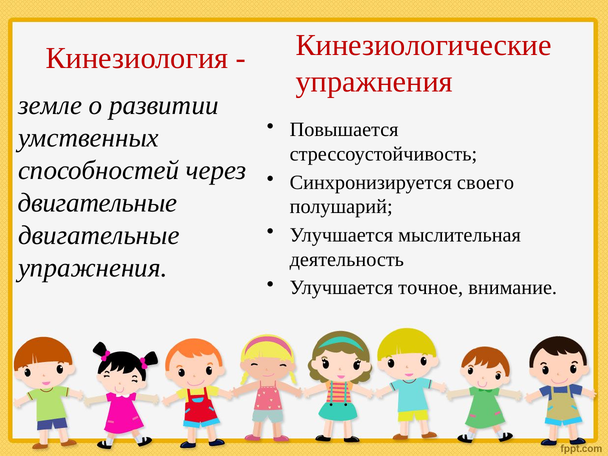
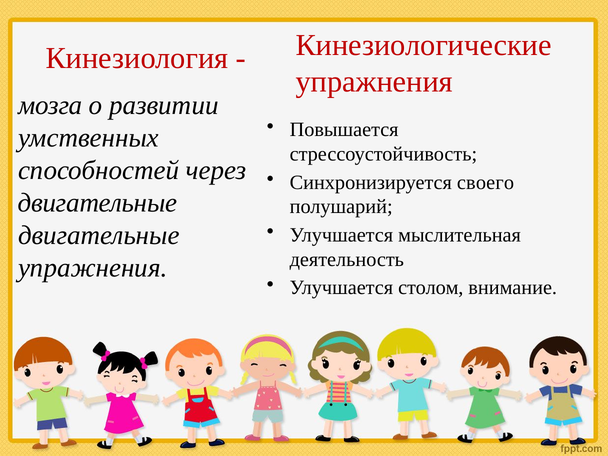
земле: земле -> мозга (50, 106)
точное: точное -> столом (431, 288)
